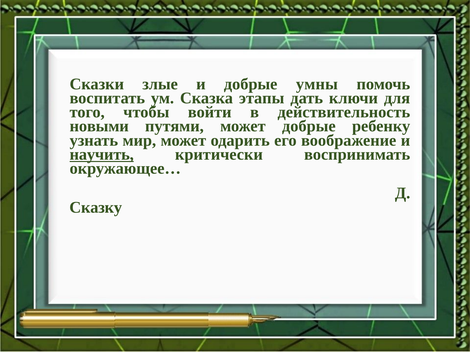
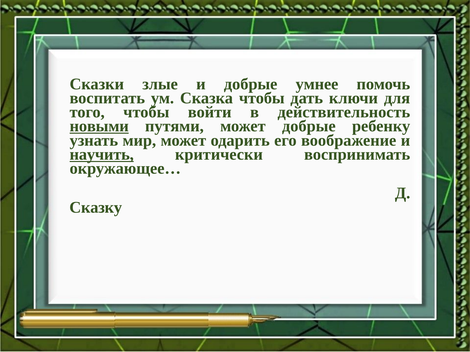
умны: умны -> умнее (317, 84)
Сказка этапы: этапы -> чтобы (262, 98)
новыми underline: none -> present (99, 126)
